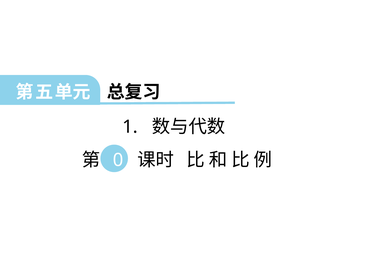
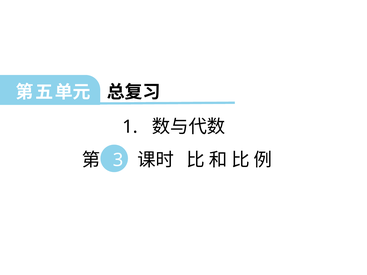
0: 0 -> 3 (118, 160)
